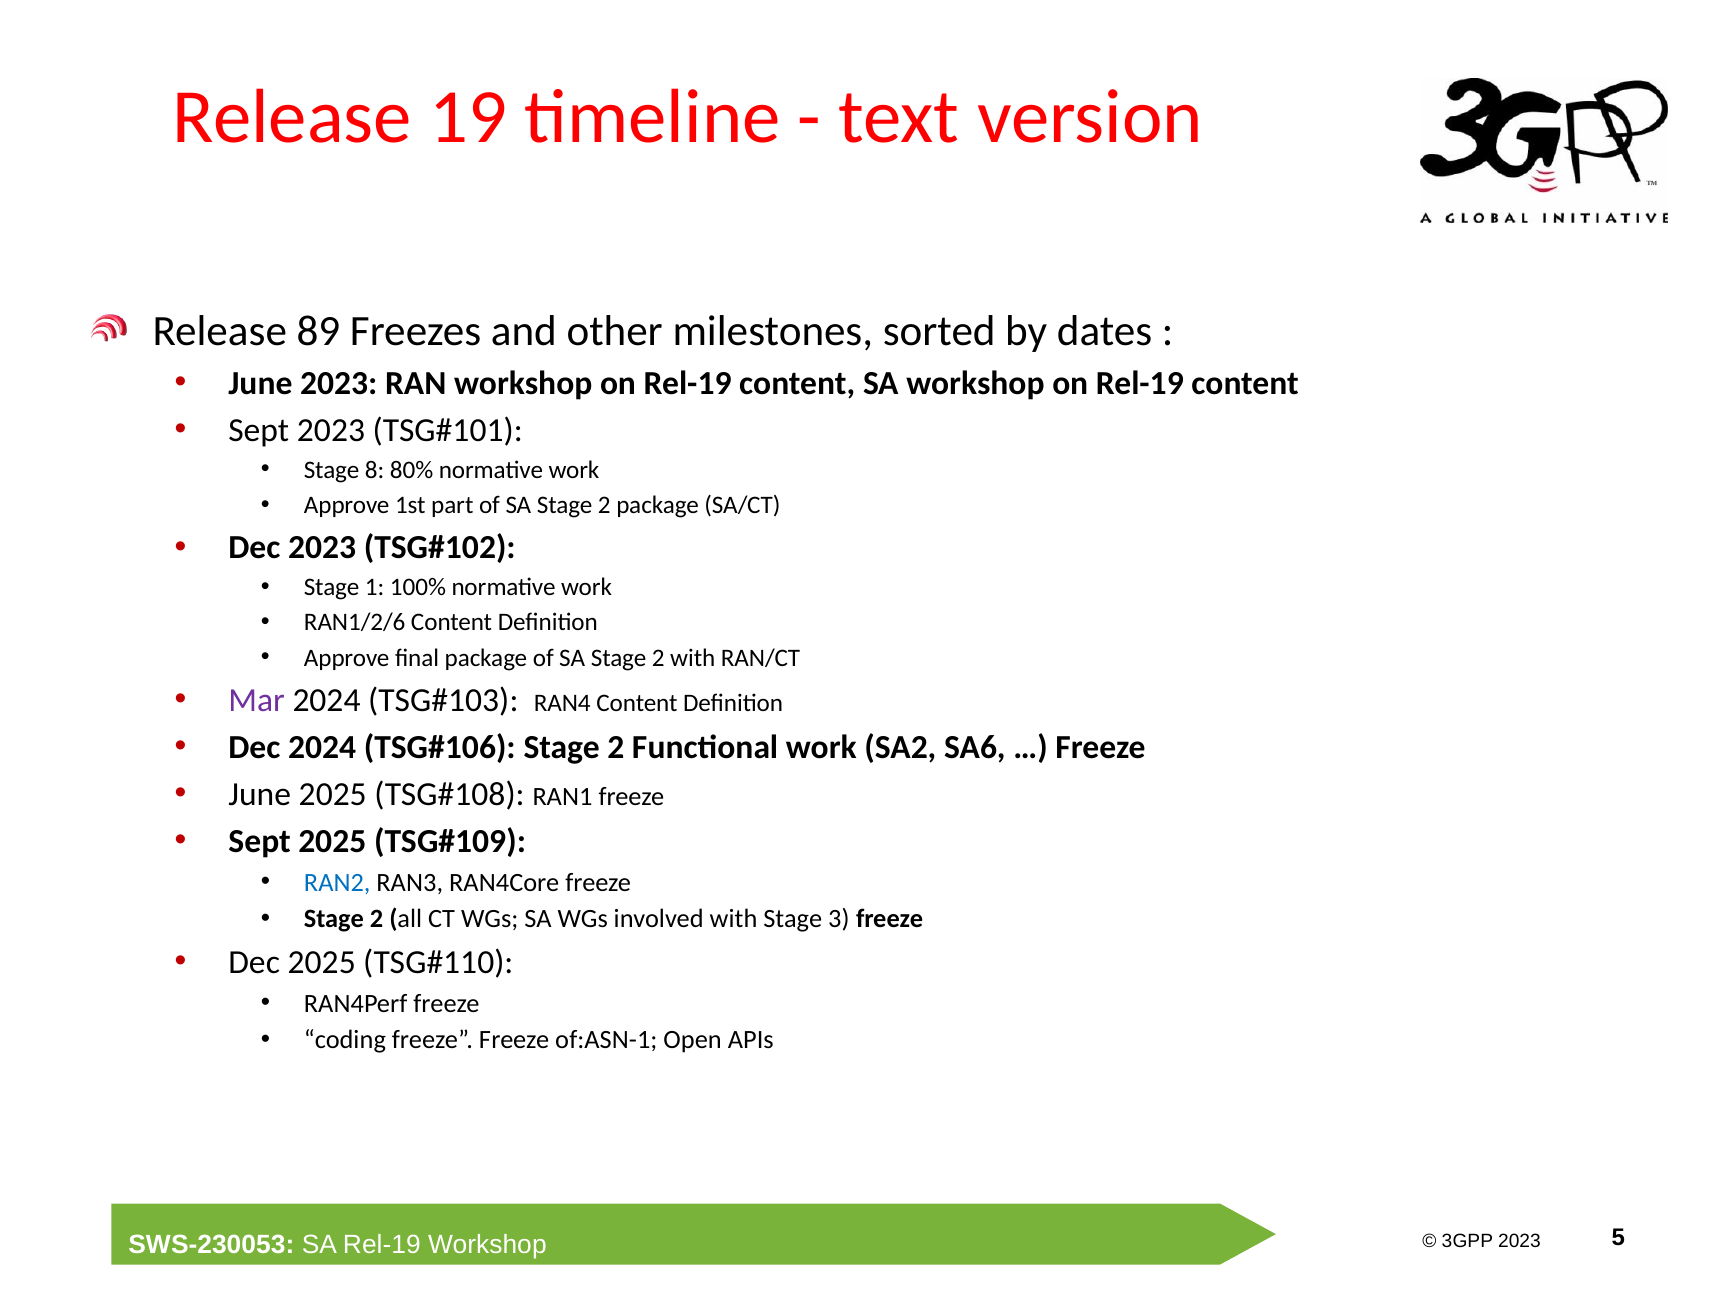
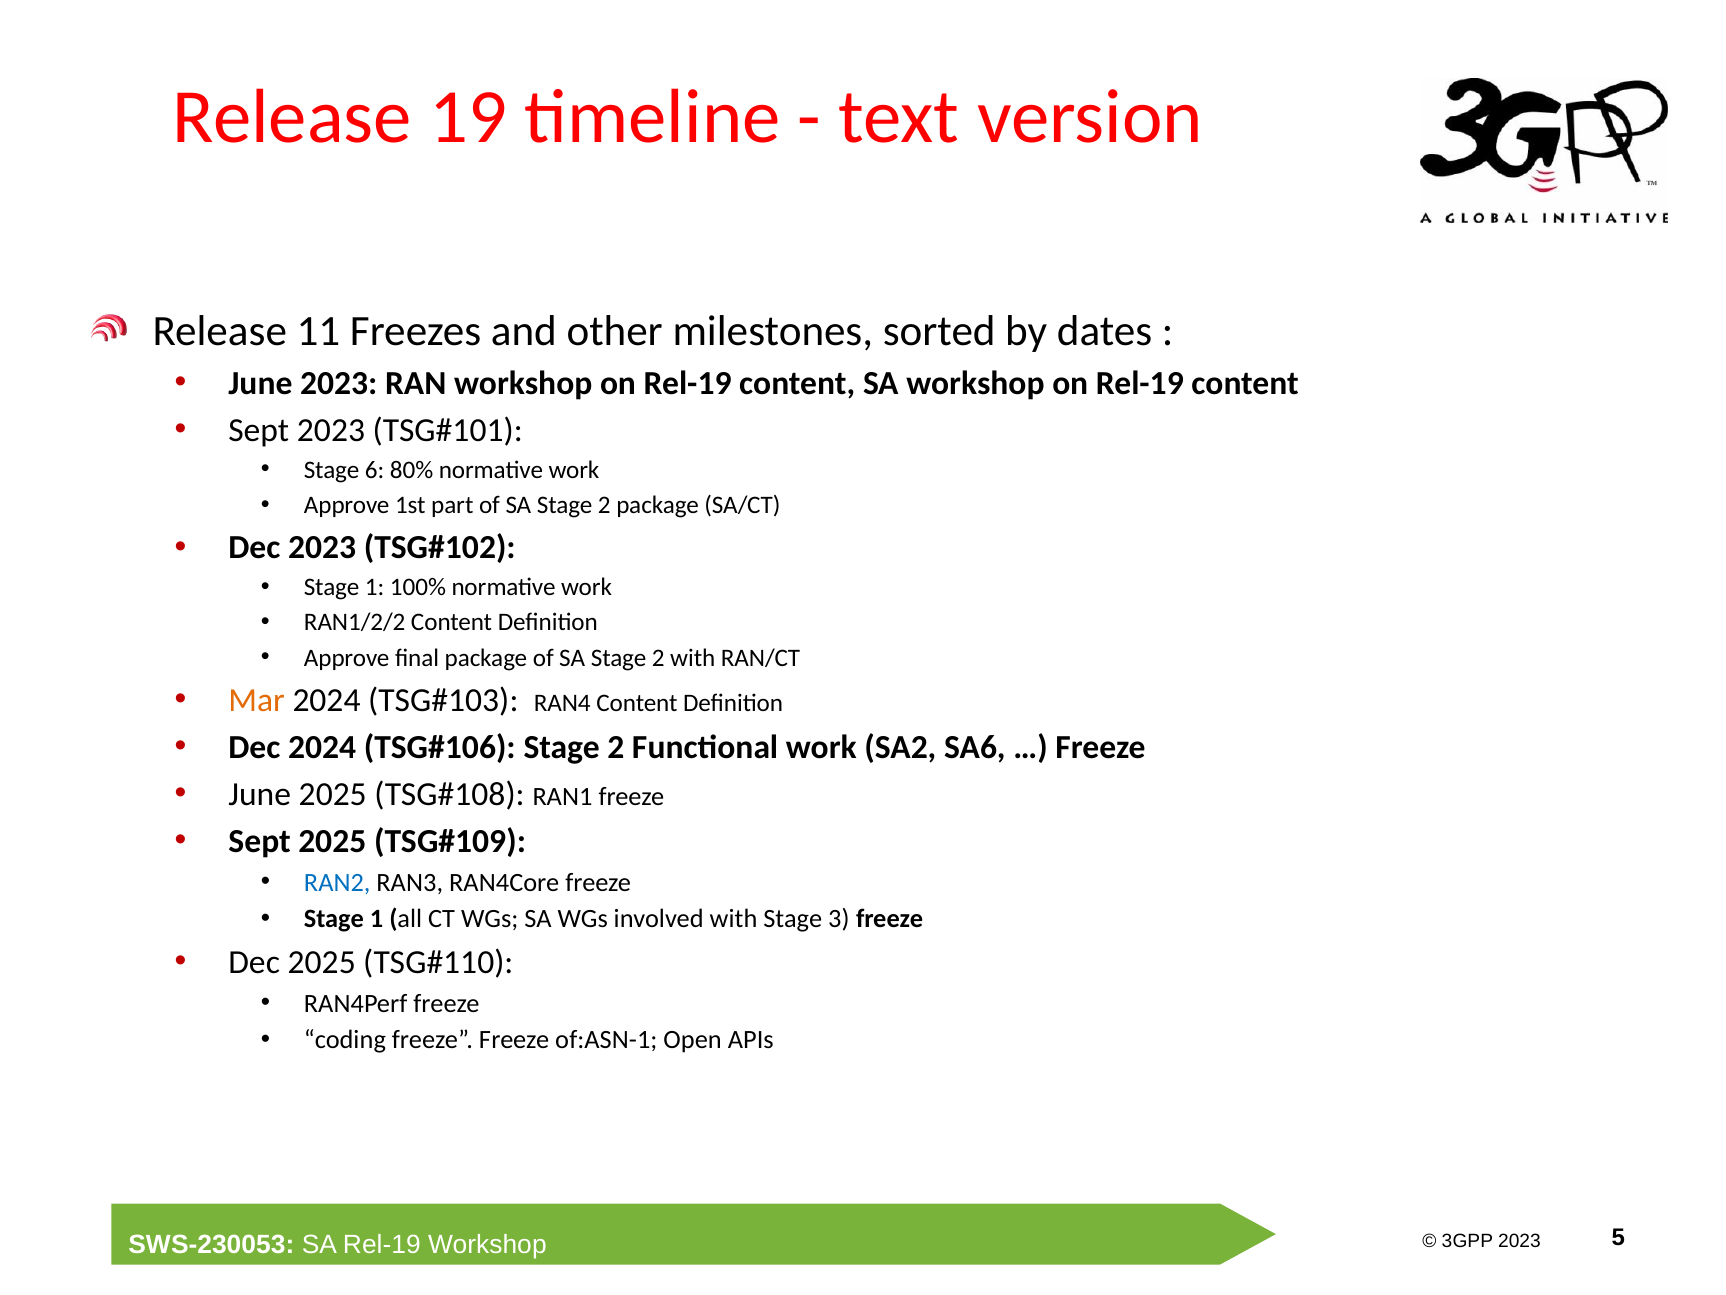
89: 89 -> 11 (318, 331)
8: 8 -> 6 (375, 470)
RAN1/2/6: RAN1/2/6 -> RAN1/2/2 (355, 622)
Mar colour: purple -> orange (257, 700)
2: 2 -> 1 (376, 919)
